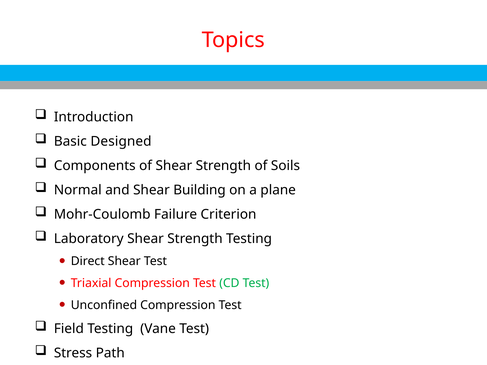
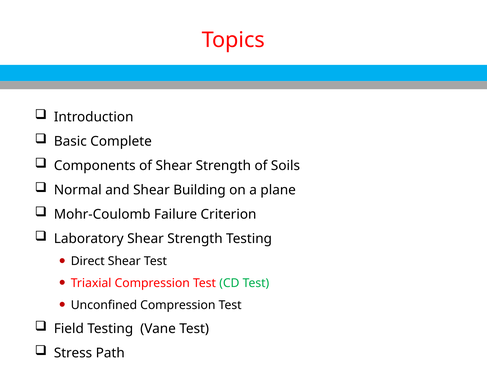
Designed: Designed -> Complete (121, 141)
